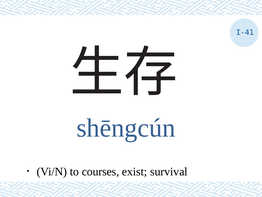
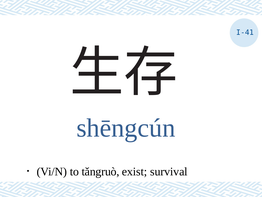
courses: courses -> tǎngruò (101, 171)
